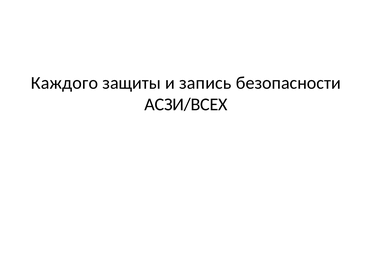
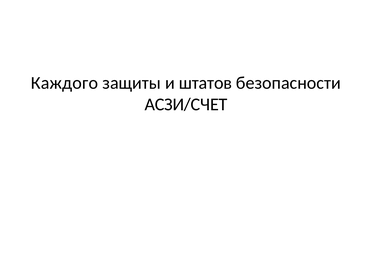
запись: запись -> штатов (205, 83)
АСЗИ/ВСЕХ: АСЗИ/ВСЕХ -> АСЗИ/СЧЕТ (186, 105)
